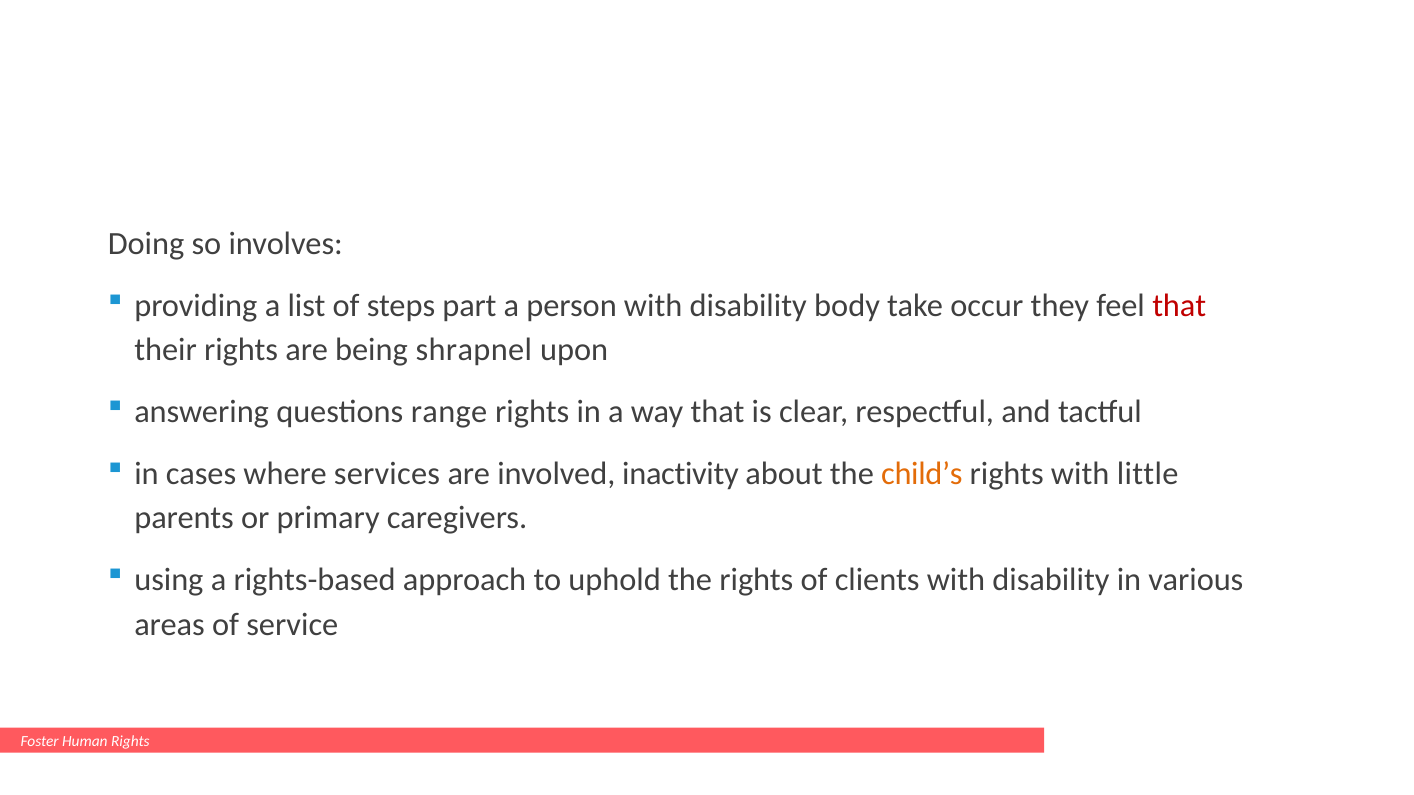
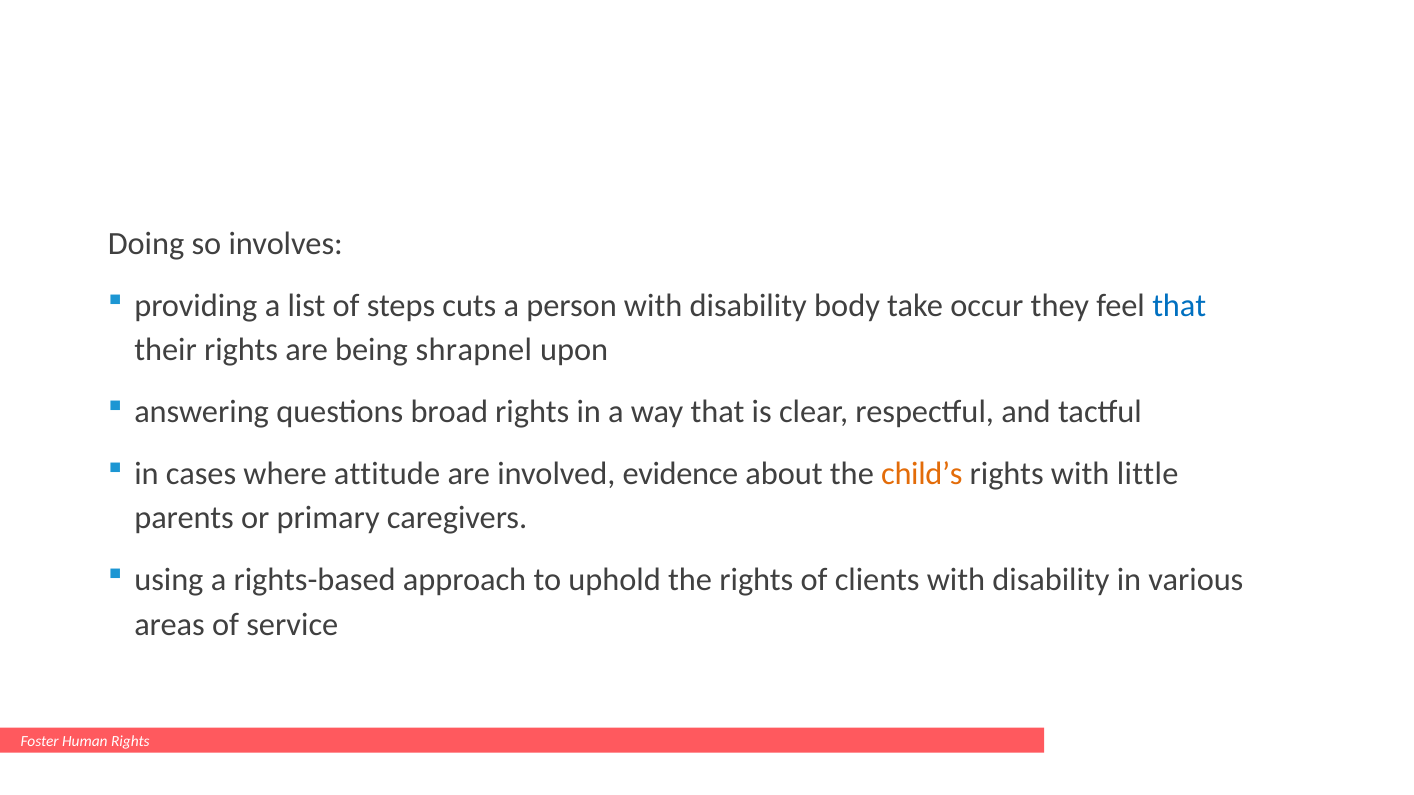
part: part -> cuts (469, 306)
that colour: red -> blue (1179, 306)
range: range -> broad (449, 412)
services: services -> attitude (387, 474)
inactivity: inactivity -> evidence (680, 474)
